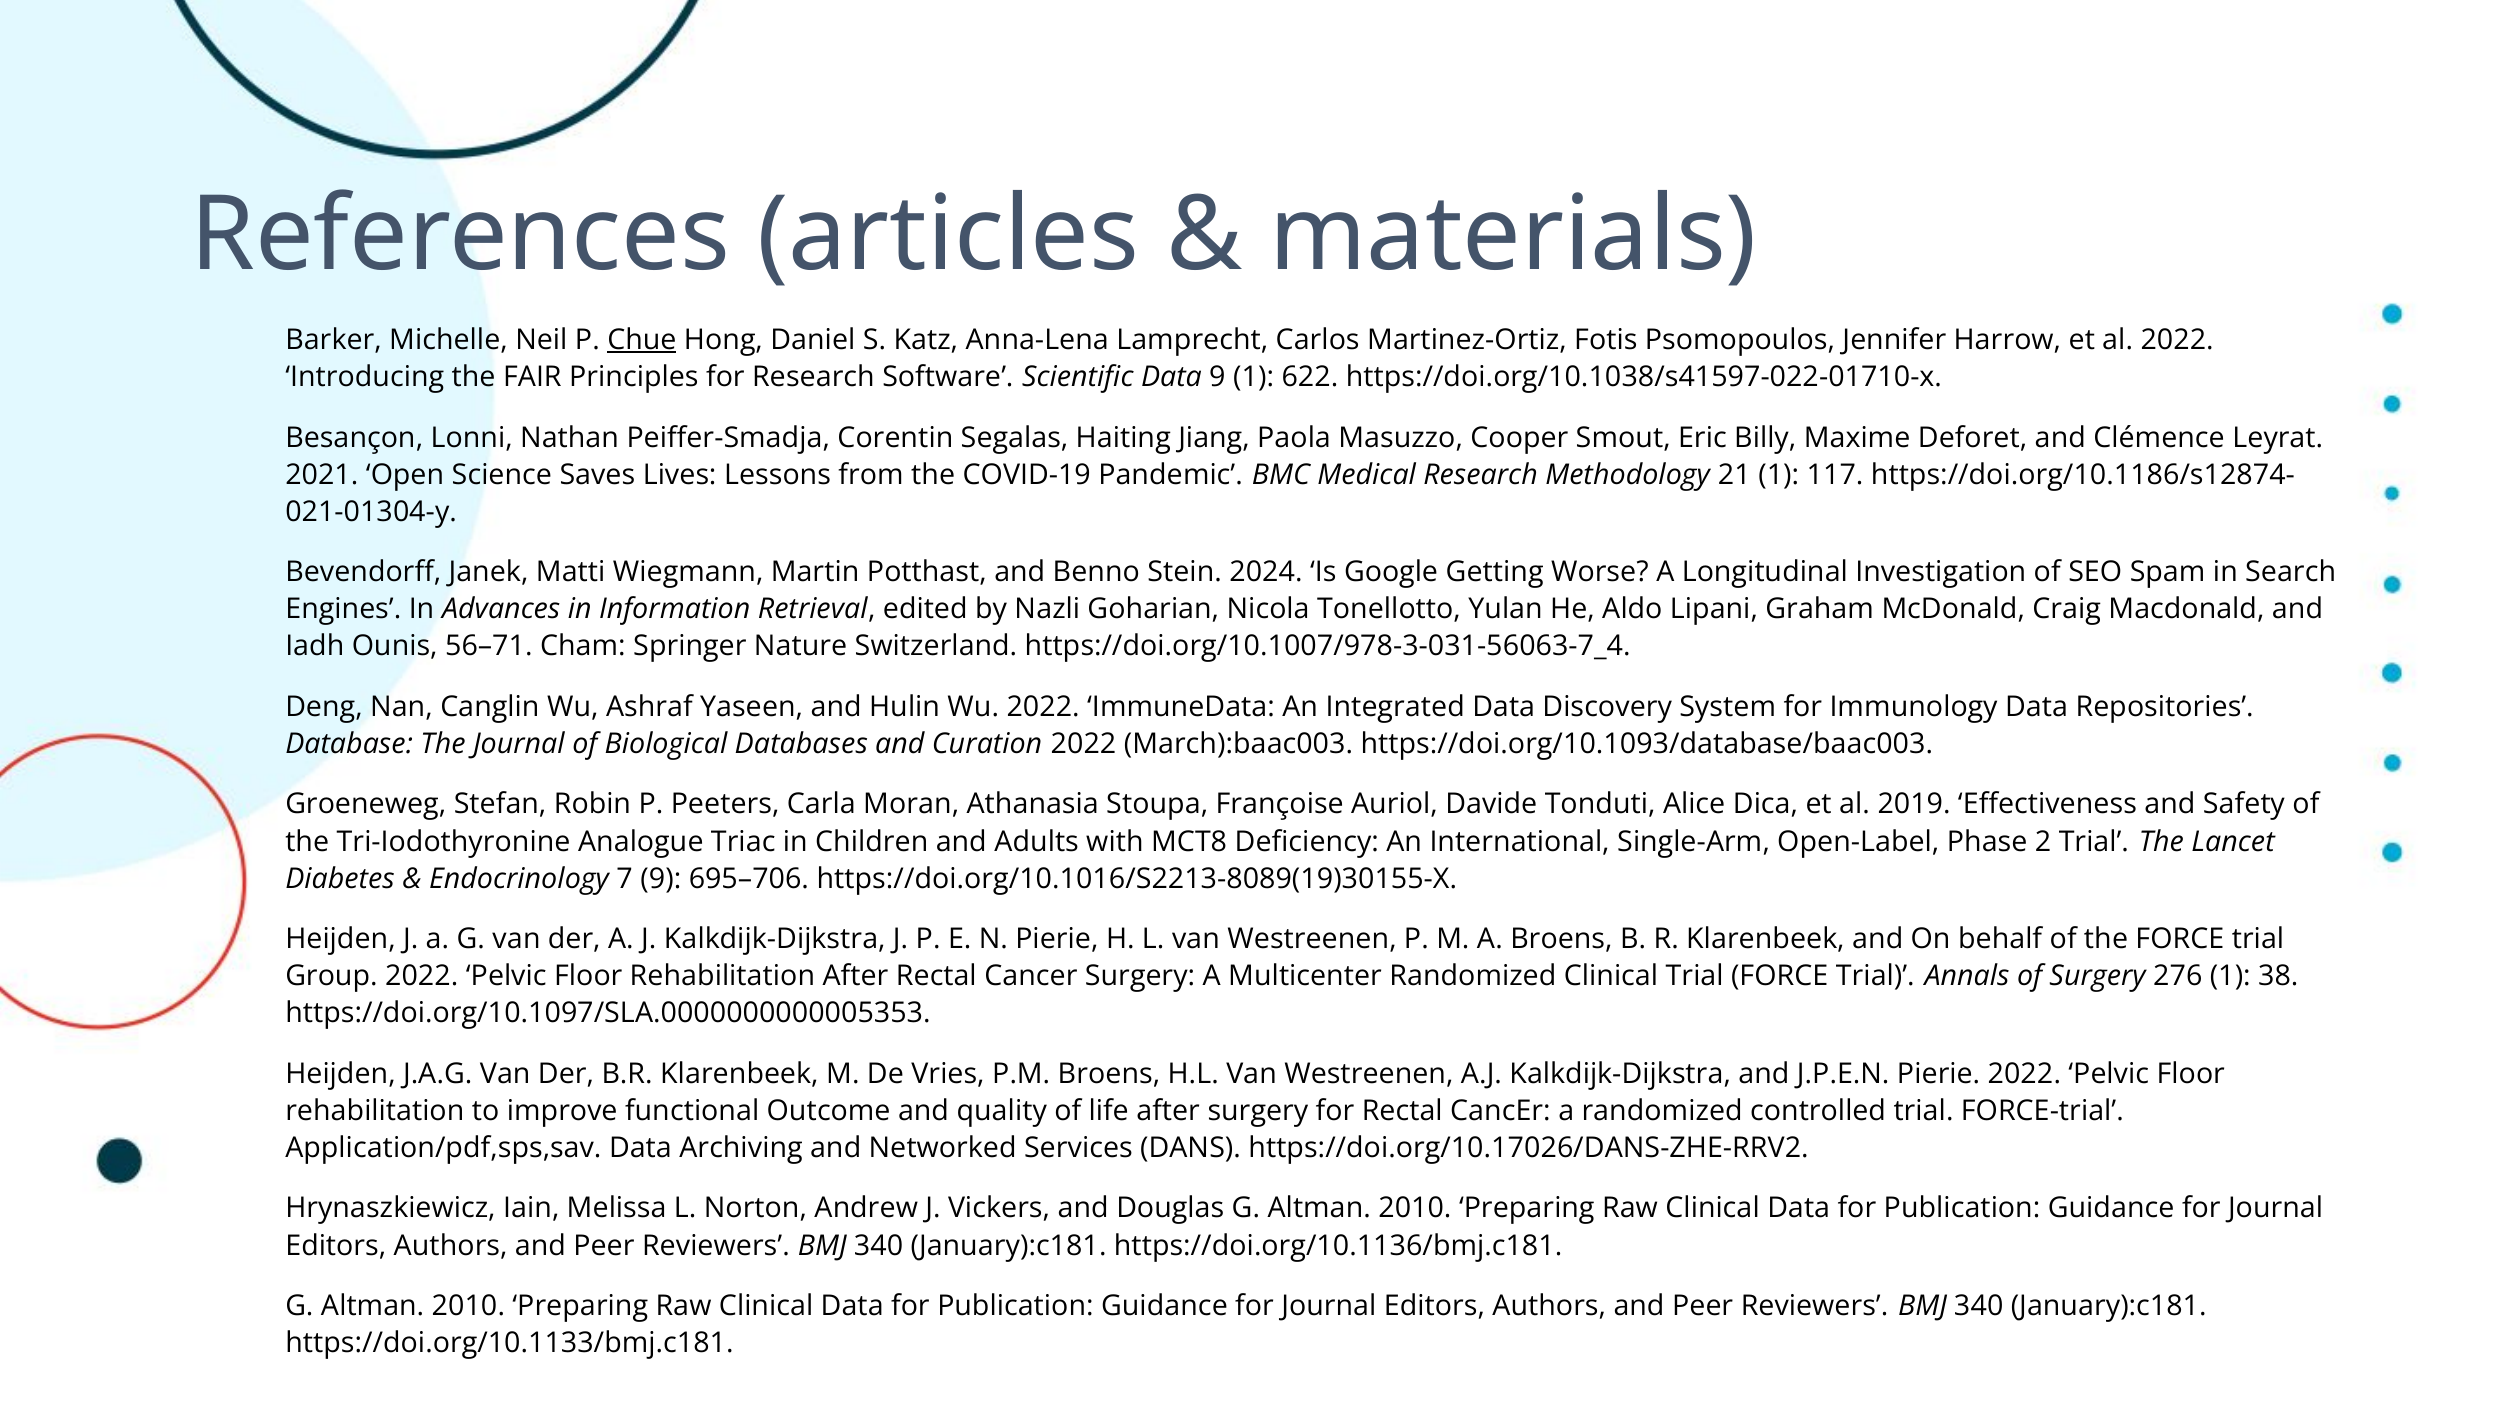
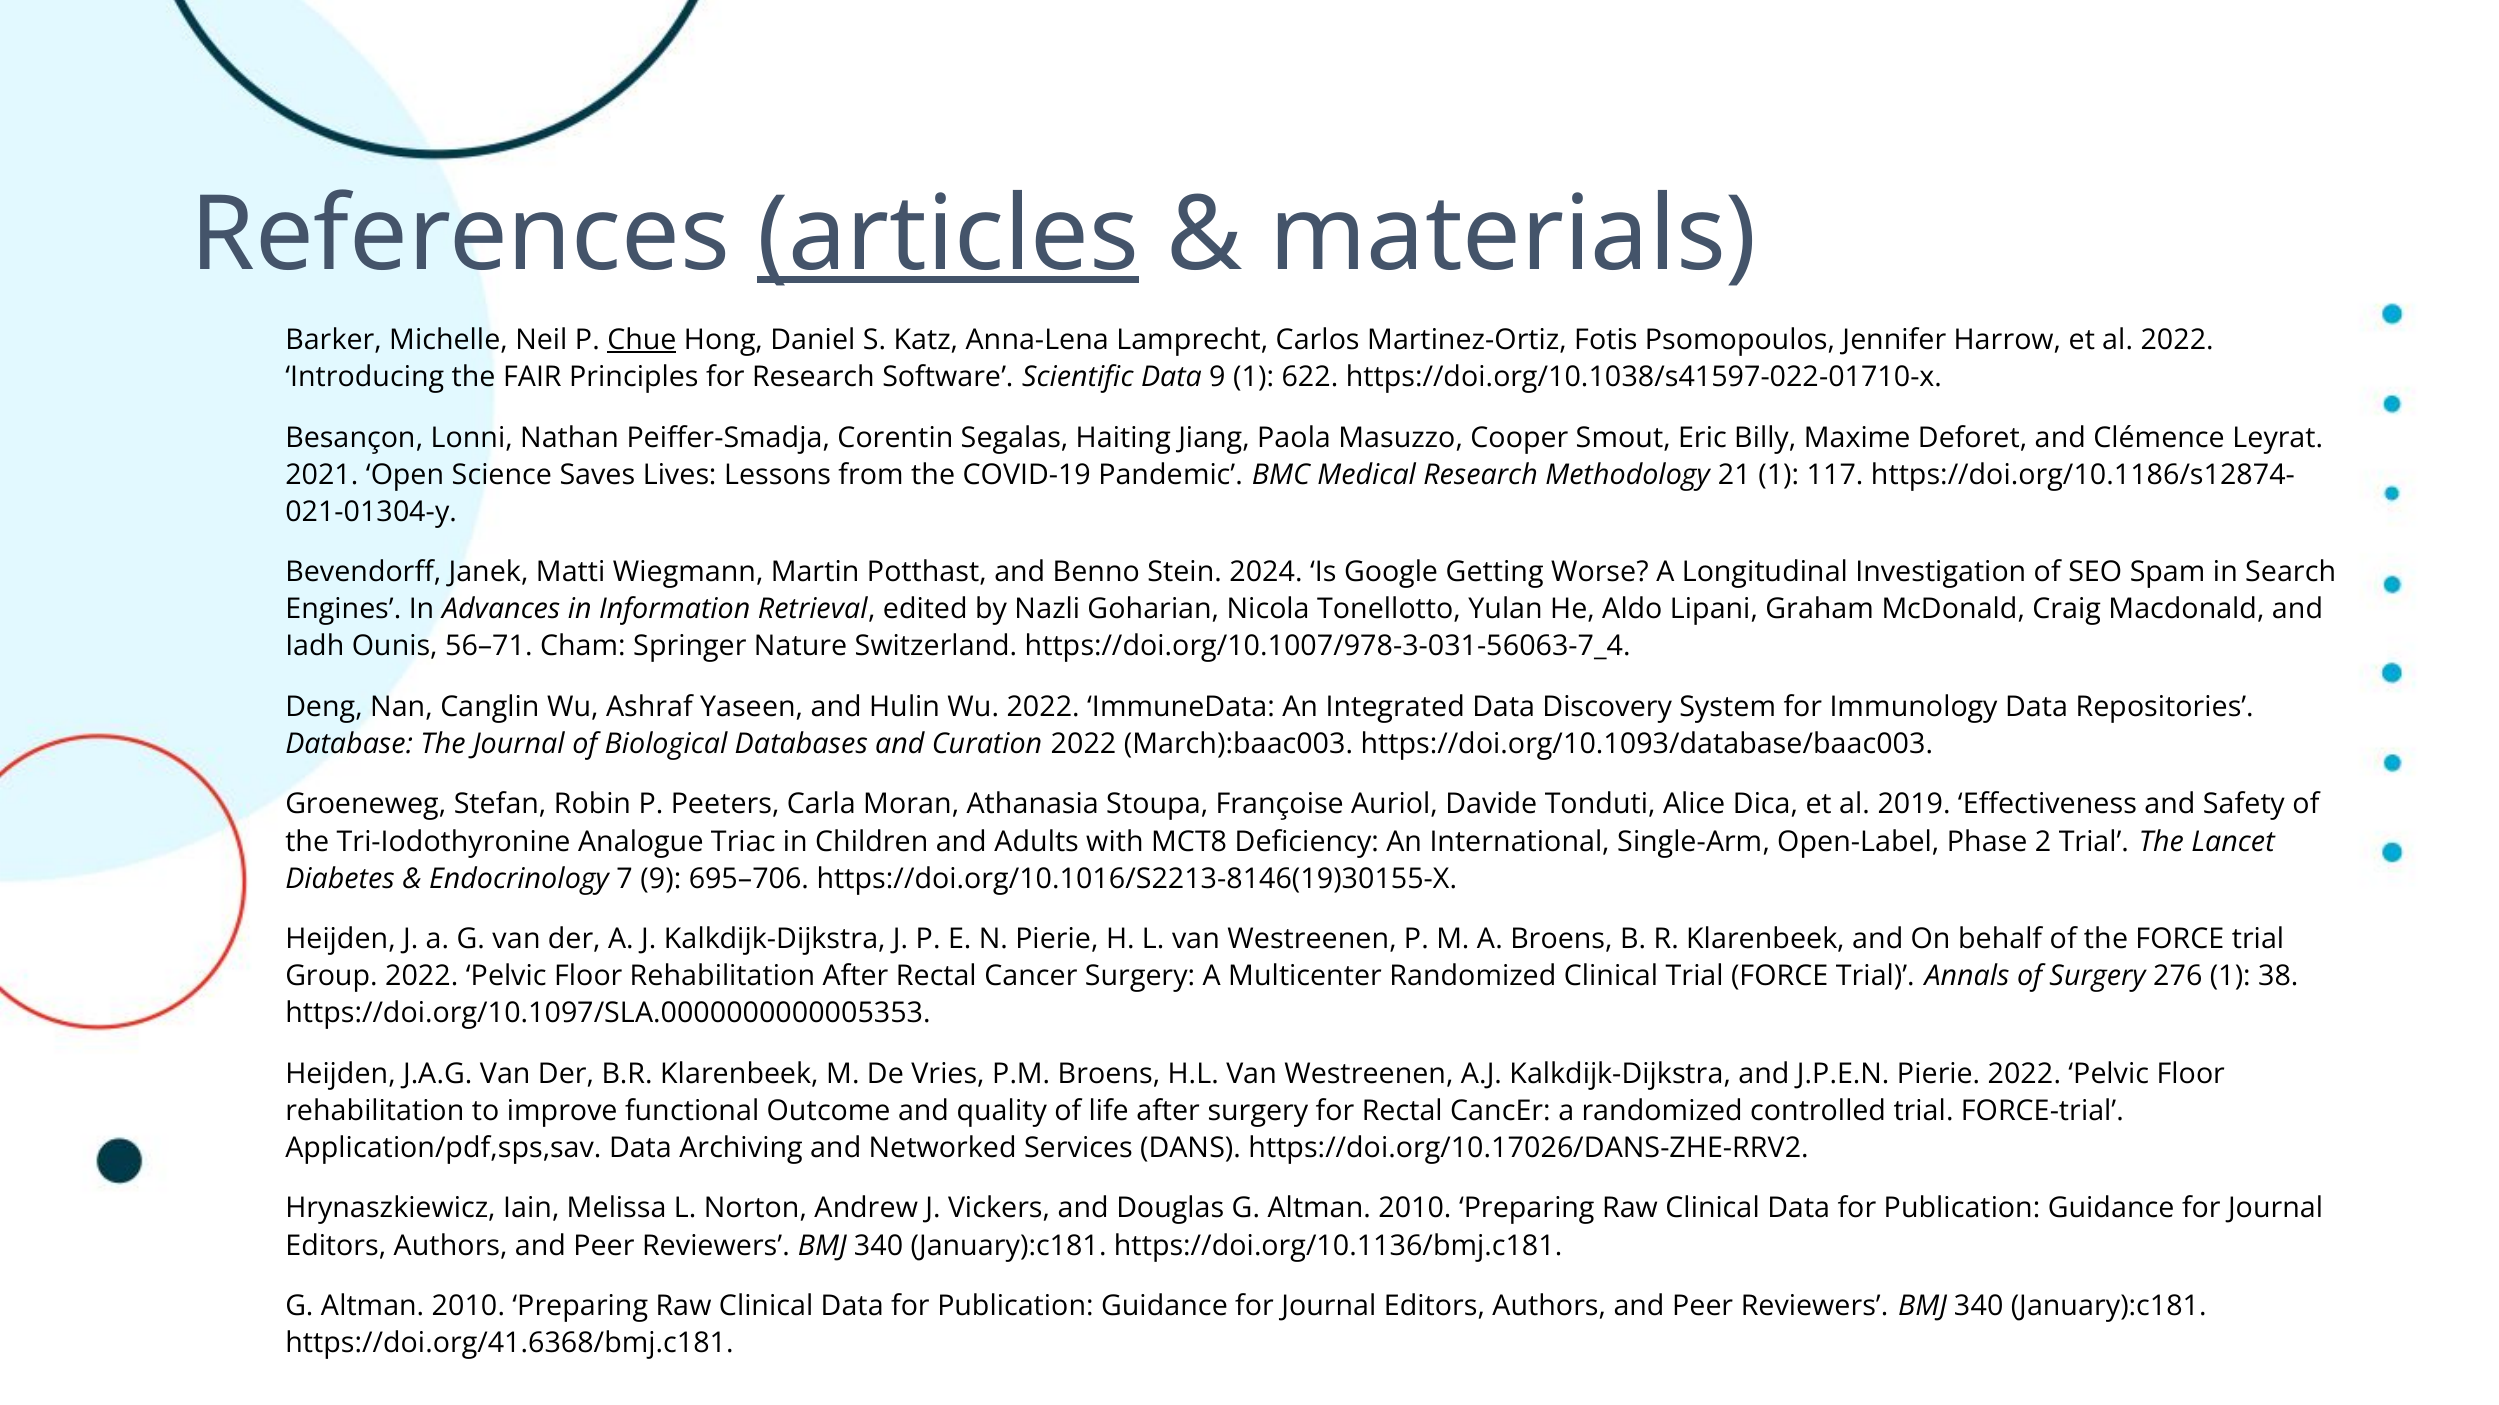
articles underline: none -> present (948, 235)
https://doi.org/10.1016/S2213-8089(19)30155-X: https://doi.org/10.1016/S2213-8089(19)30155-X -> https://doi.org/10.1016/S2213-8146(19)30155-X (1137, 879)
https://doi.org/10.1133/bmj.c181: https://doi.org/10.1133/bmj.c181 -> https://doi.org/41.6368/bmj.c181 (509, 1344)
